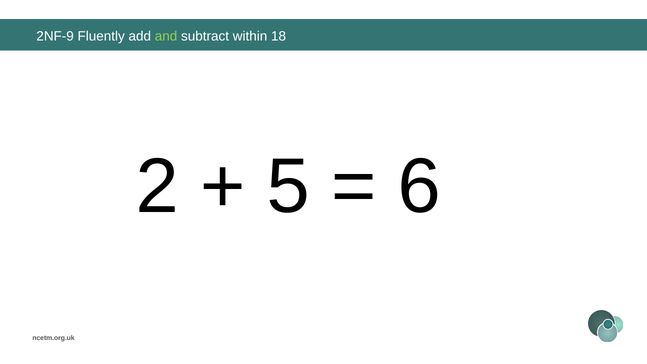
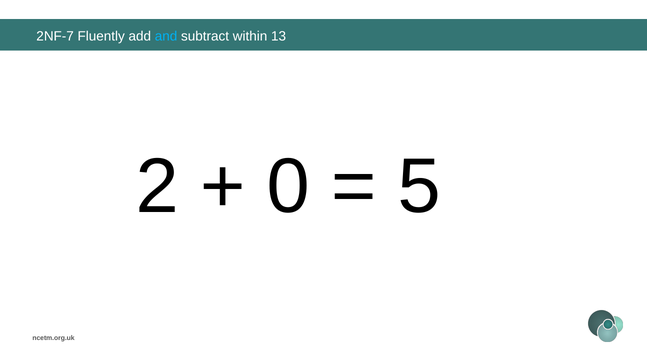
2NF-9: 2NF-9 -> 2NF-7 (55, 36)
and colour: light green -> light blue (166, 36)
18: 18 -> 13 (279, 36)
5: 5 -> 0 (288, 187)
6: 6 -> 5 (419, 187)
